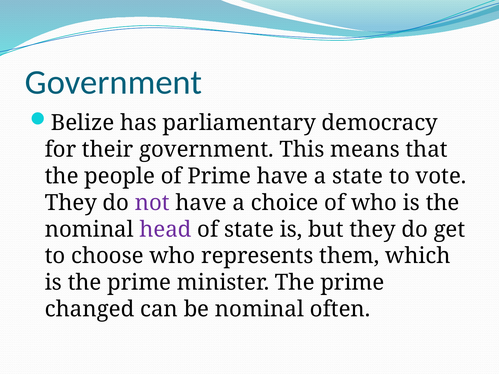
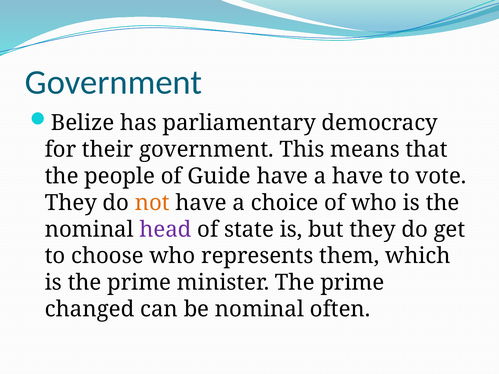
of Prime: Prime -> Guide (219, 176)
a state: state -> have (358, 176)
not colour: purple -> orange (152, 203)
